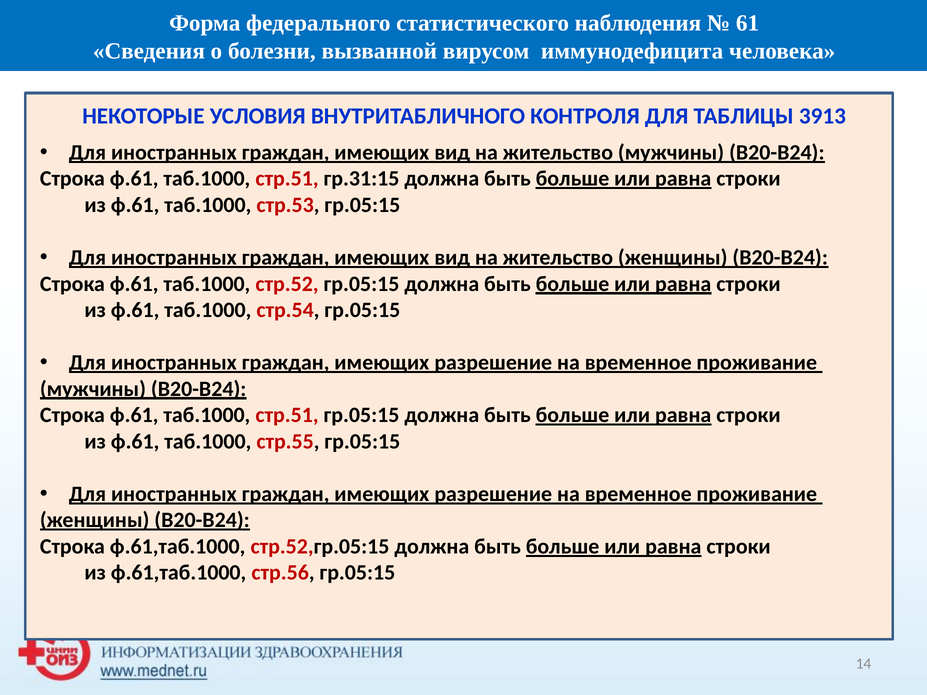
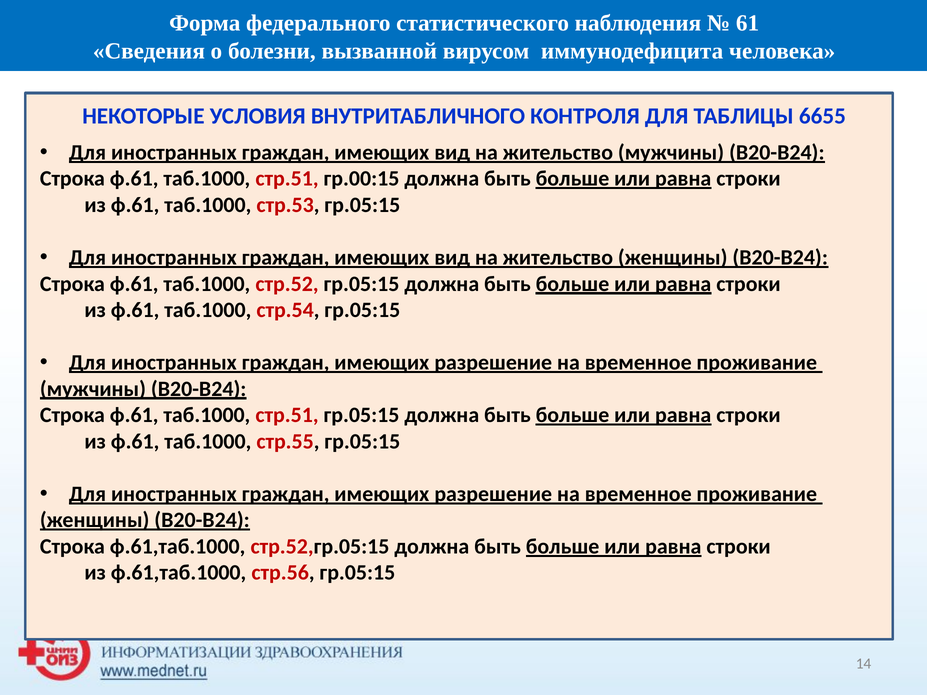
3913: 3913 -> 6655 (822, 116)
гр.31:15: гр.31:15 -> гр.00:15 (361, 179)
